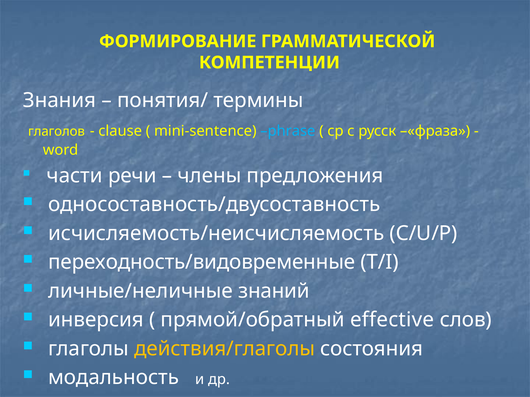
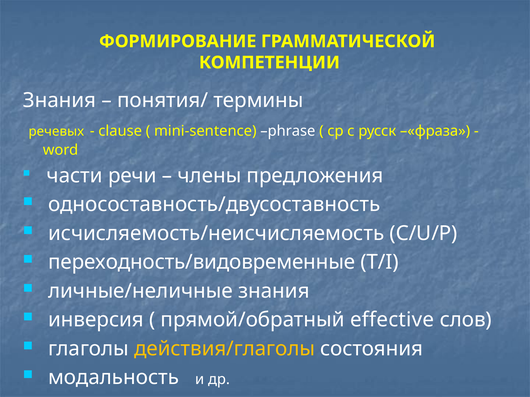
глаголов: глаголов -> речевых (56, 132)
phrase colour: light blue -> white (288, 131)
личные/неличные знаний: знаний -> знания (274, 291)
